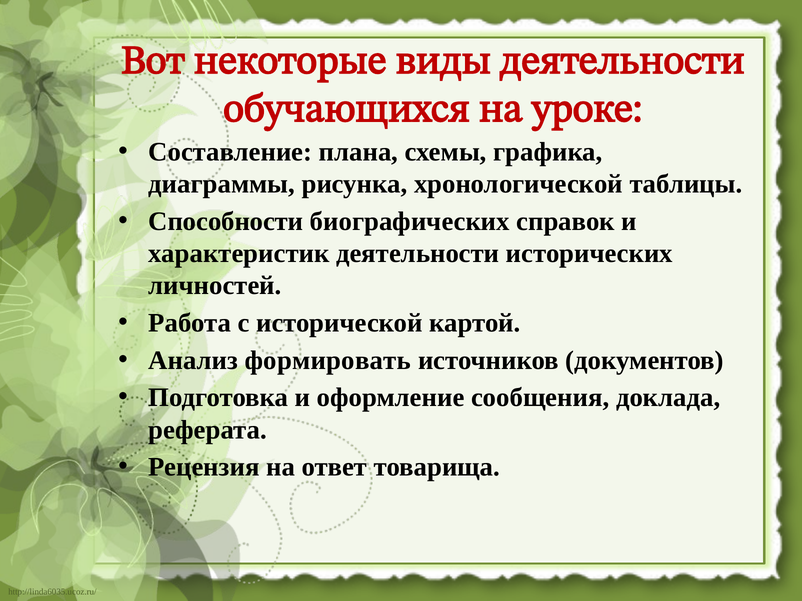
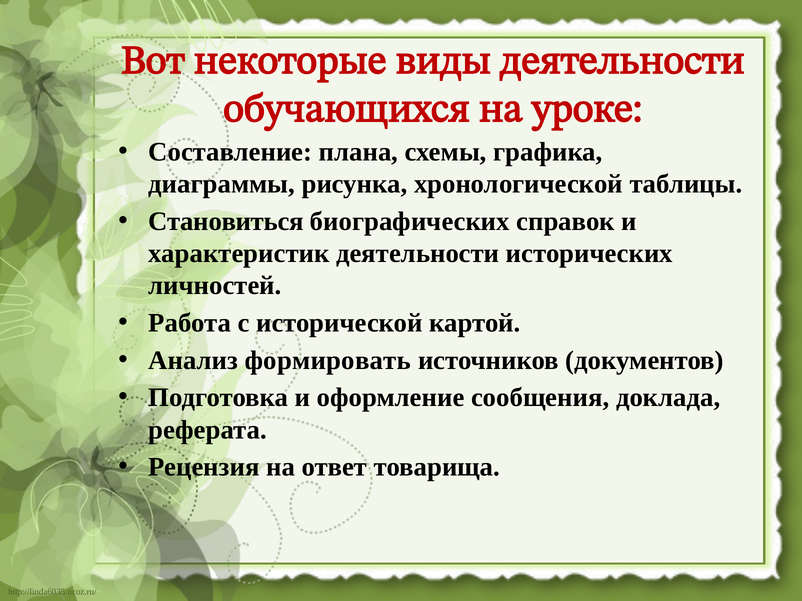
Способности: Способности -> Становиться (226, 222)
